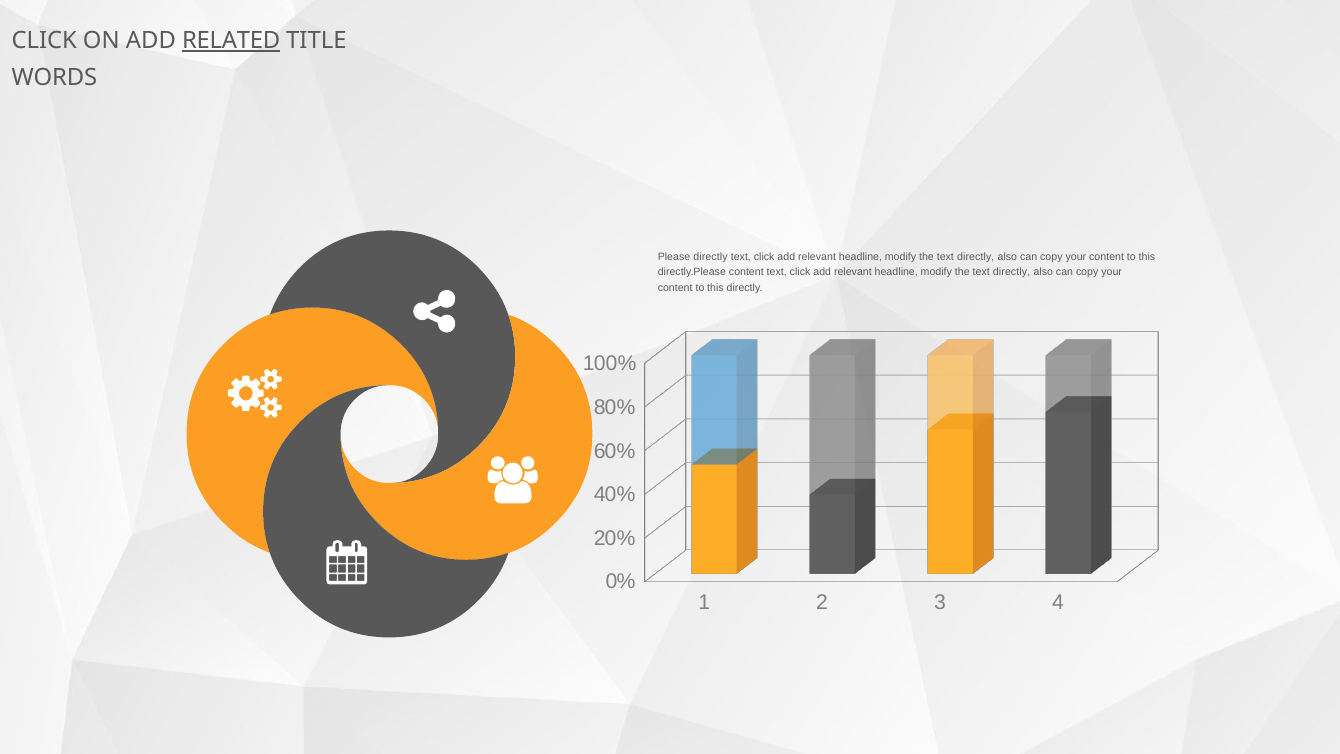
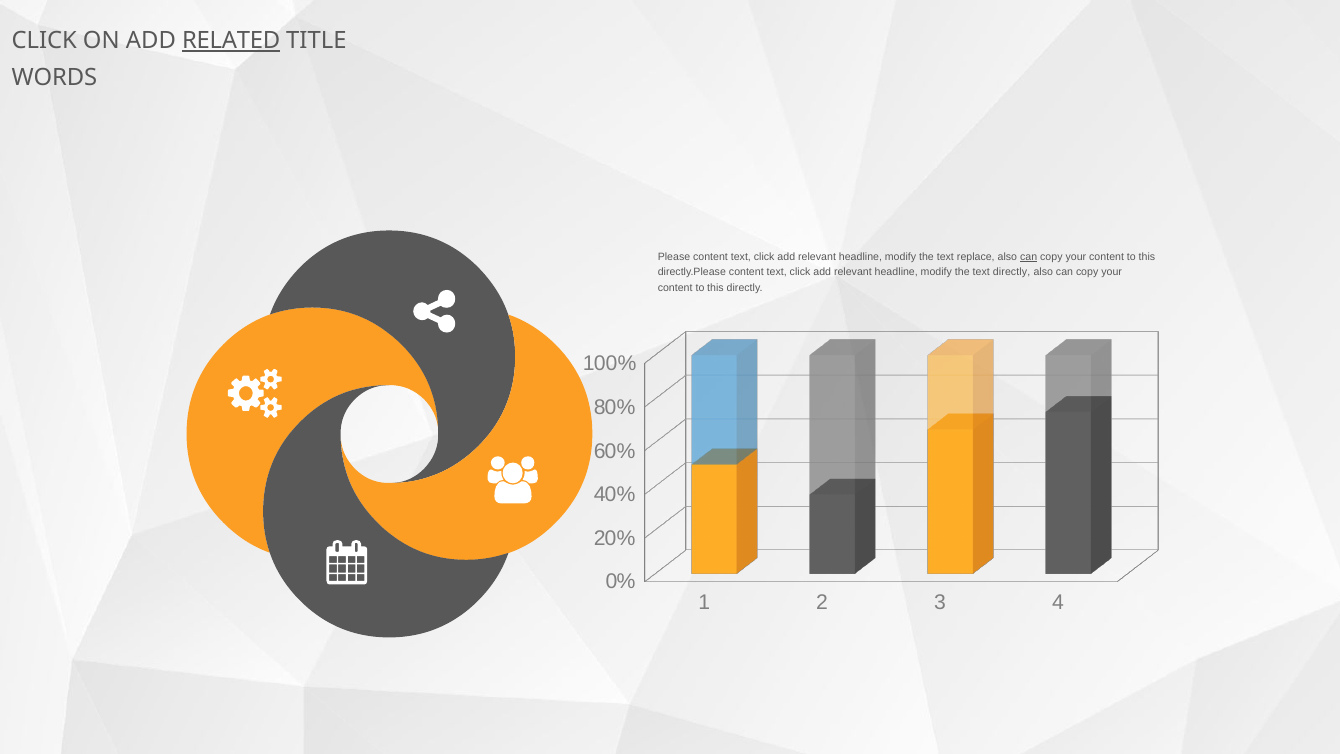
Please directly: directly -> content (711, 257)
directly: directly -> replace (976, 257)
can underline: none -> present (1029, 257)
